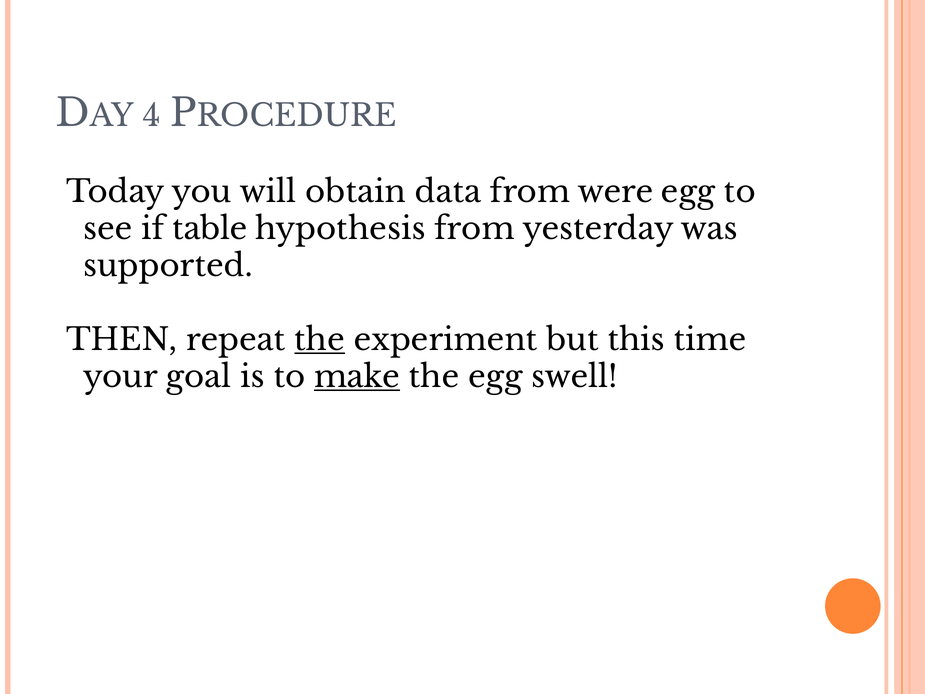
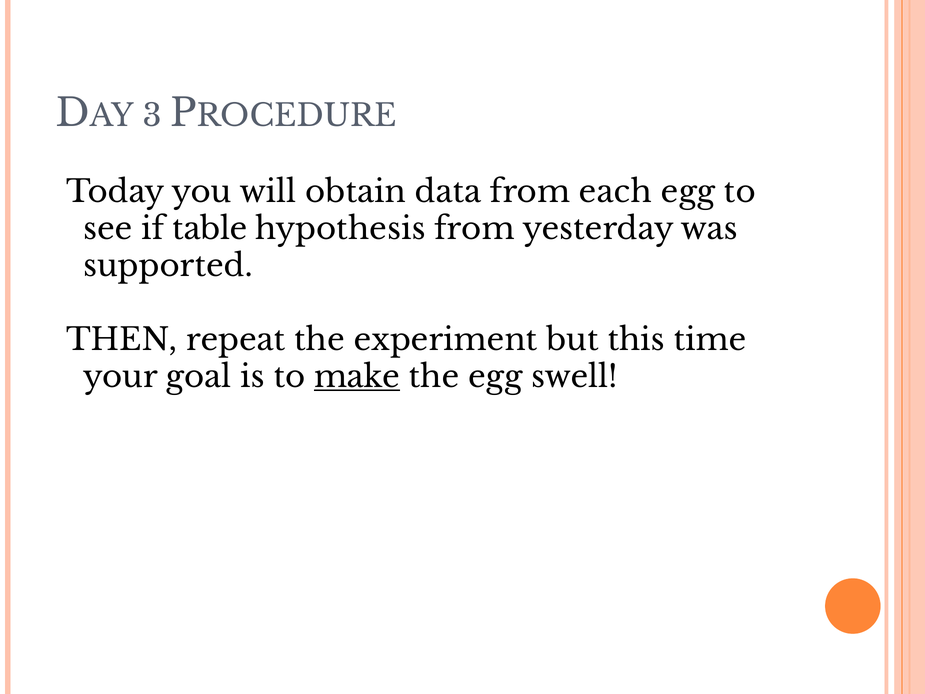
4: 4 -> 3 (152, 116)
were: were -> each (615, 192)
the underline: present -> none (320, 340)
